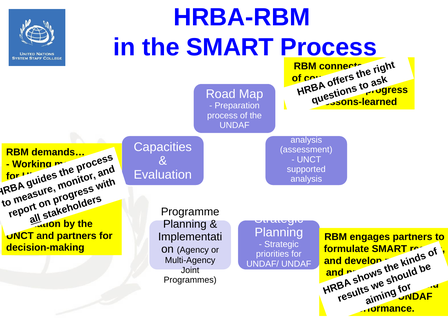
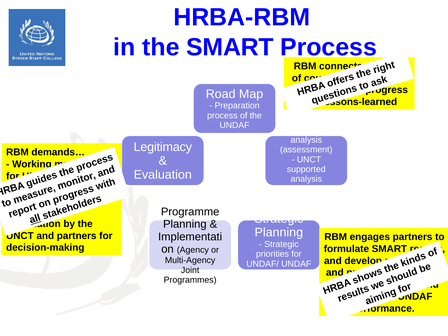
Capacities: Capacities -> Legitimacy (163, 147)
